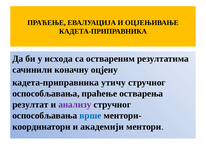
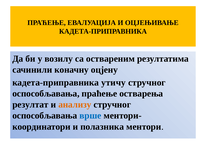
исхода: исхода -> возилу (59, 58)
анализу colour: purple -> orange (75, 104)
академији: академији -> полазника (102, 126)
